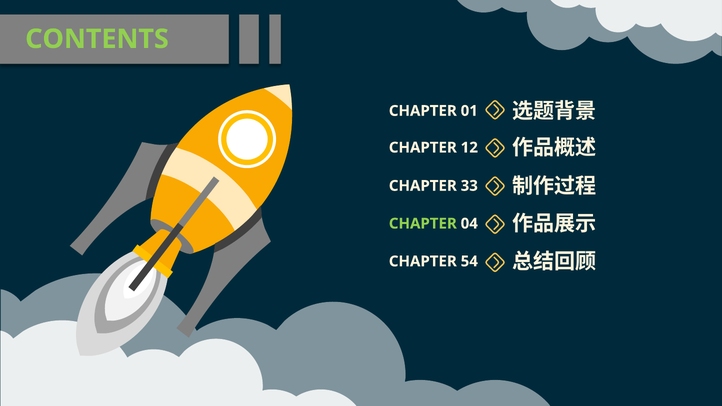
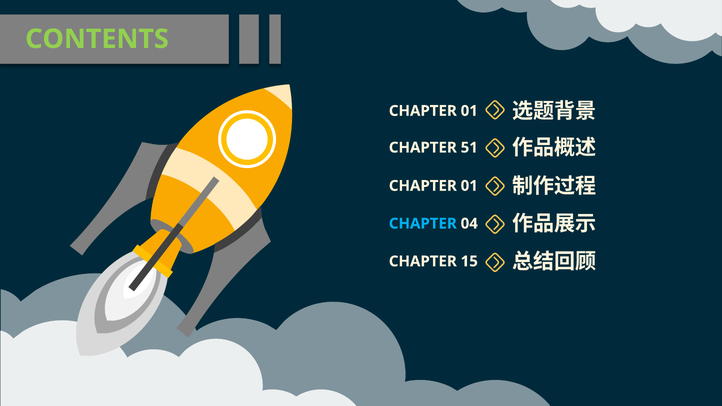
12: 12 -> 51 (469, 148)
33: 33 -> 01 (469, 186)
CHAPTER colour: light green -> light blue (423, 224)
54: 54 -> 15 (469, 261)
